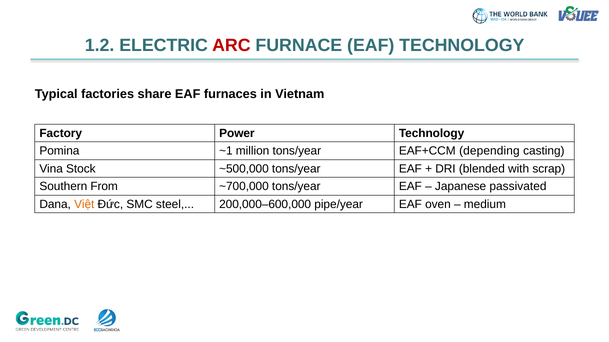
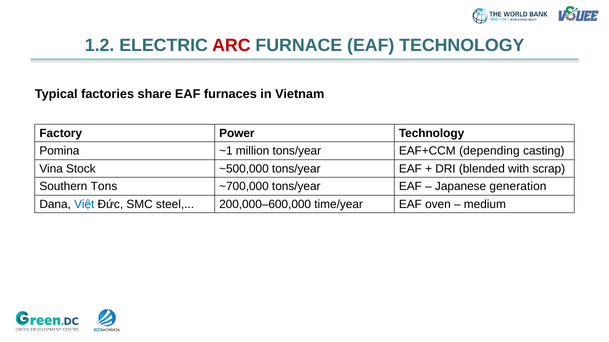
From: From -> Tons (104, 187)
passivated: passivated -> generation (518, 187)
Việt colour: orange -> blue (84, 204)
pipe/year: pipe/year -> time/year (339, 204)
